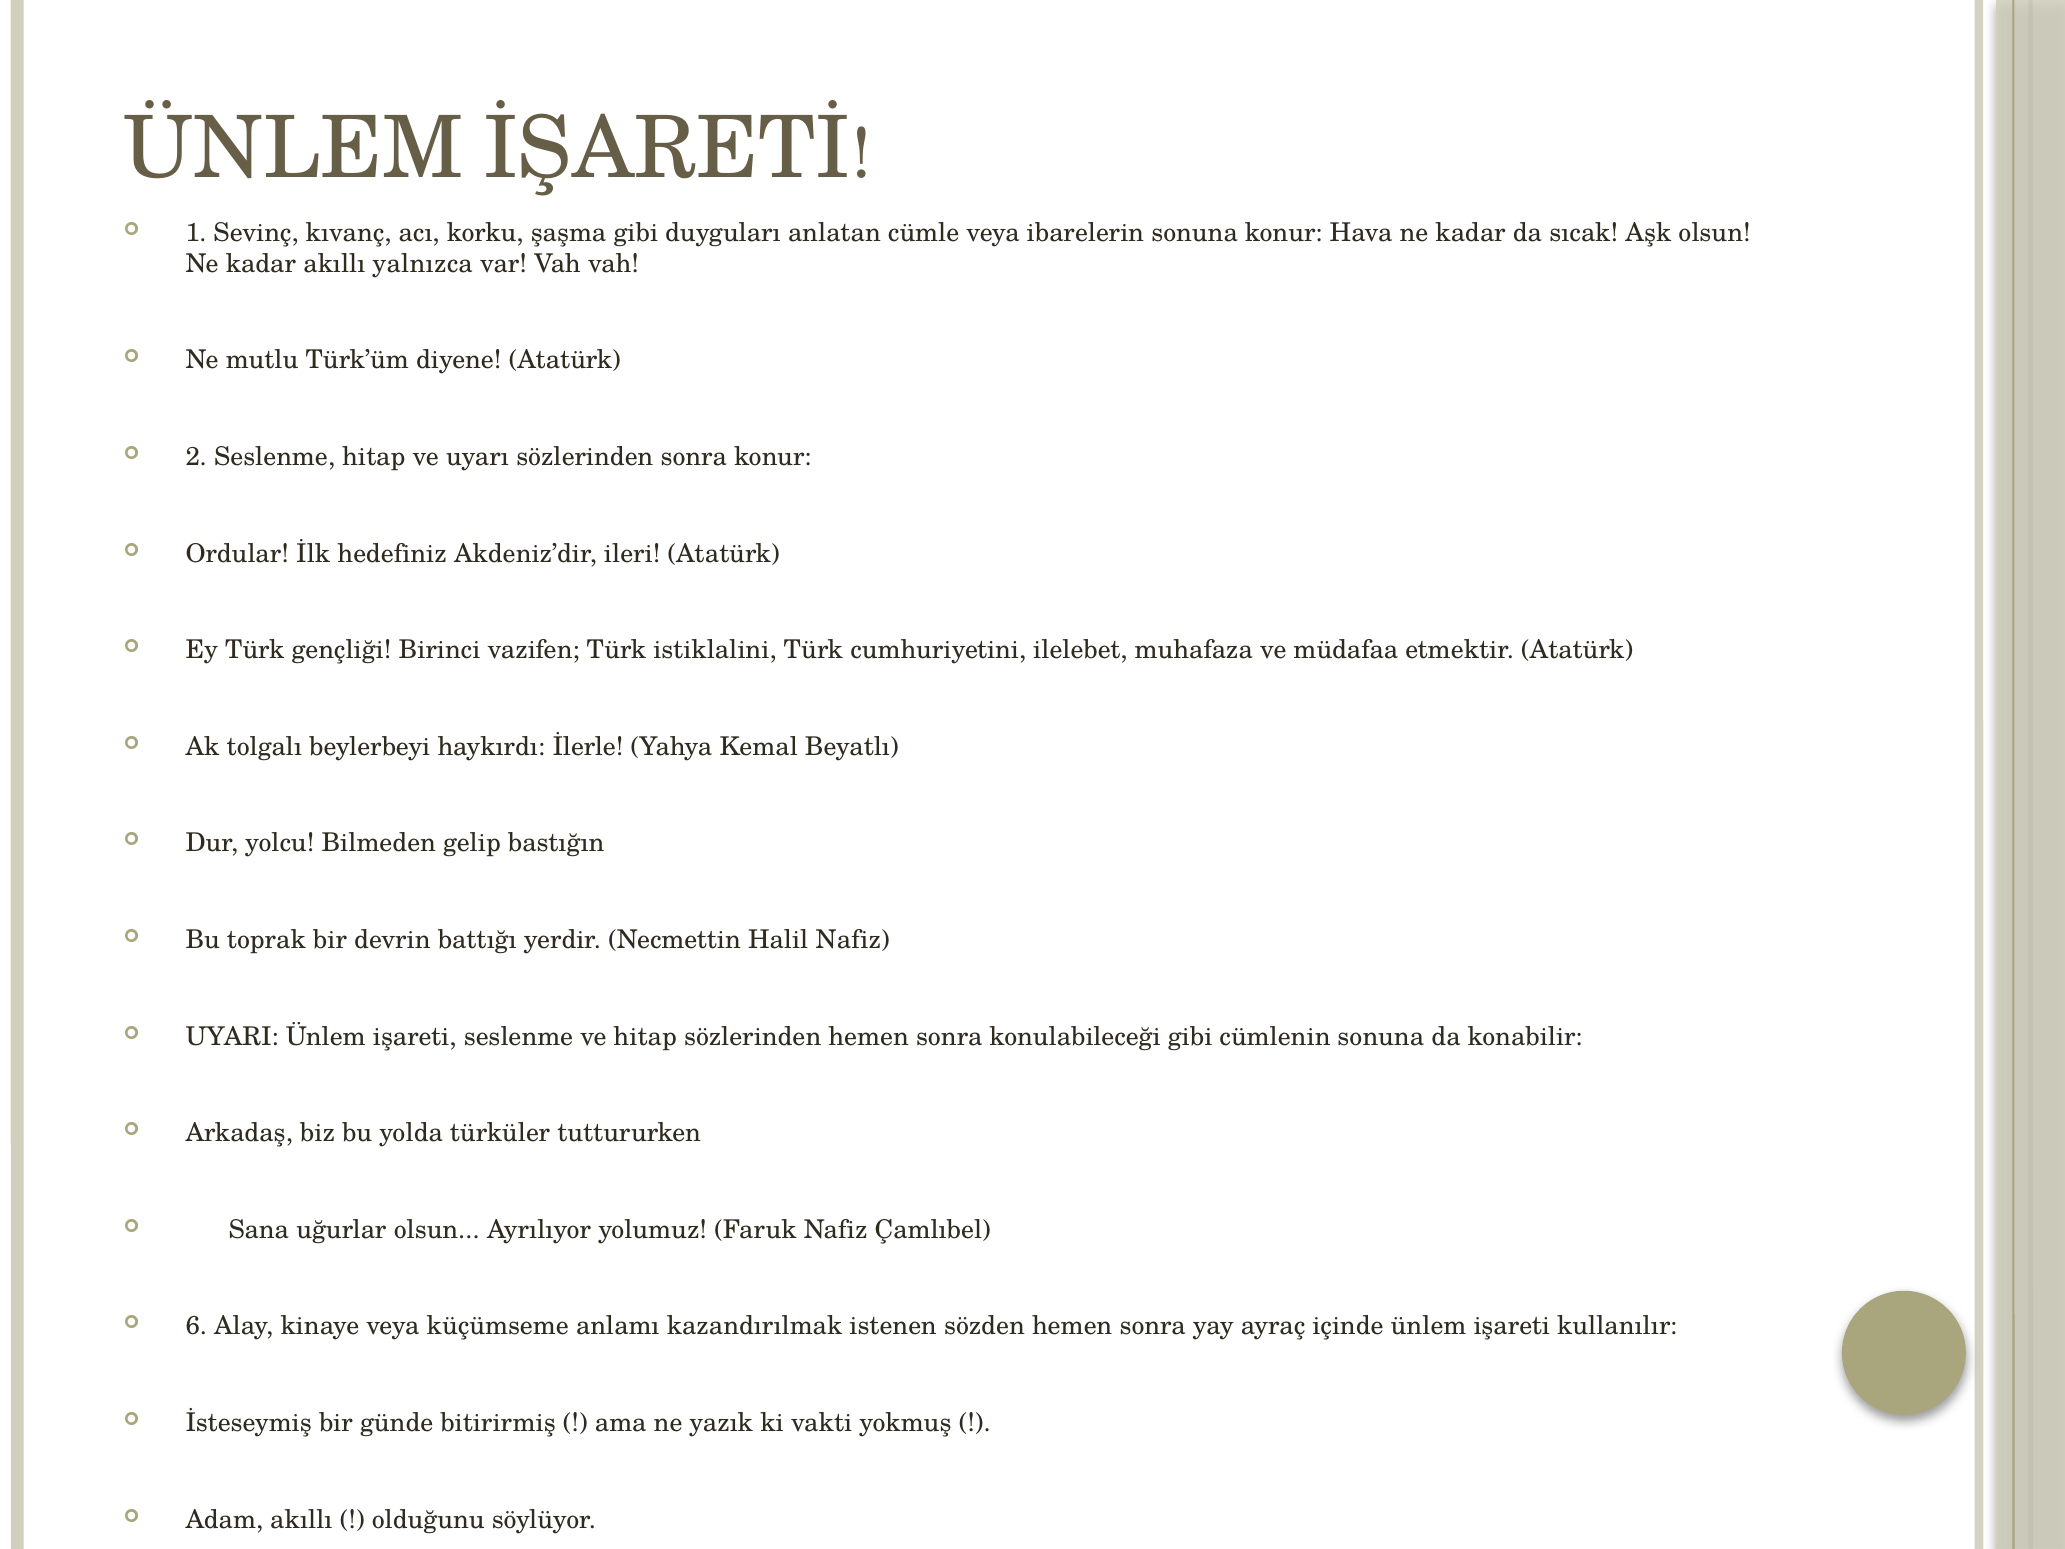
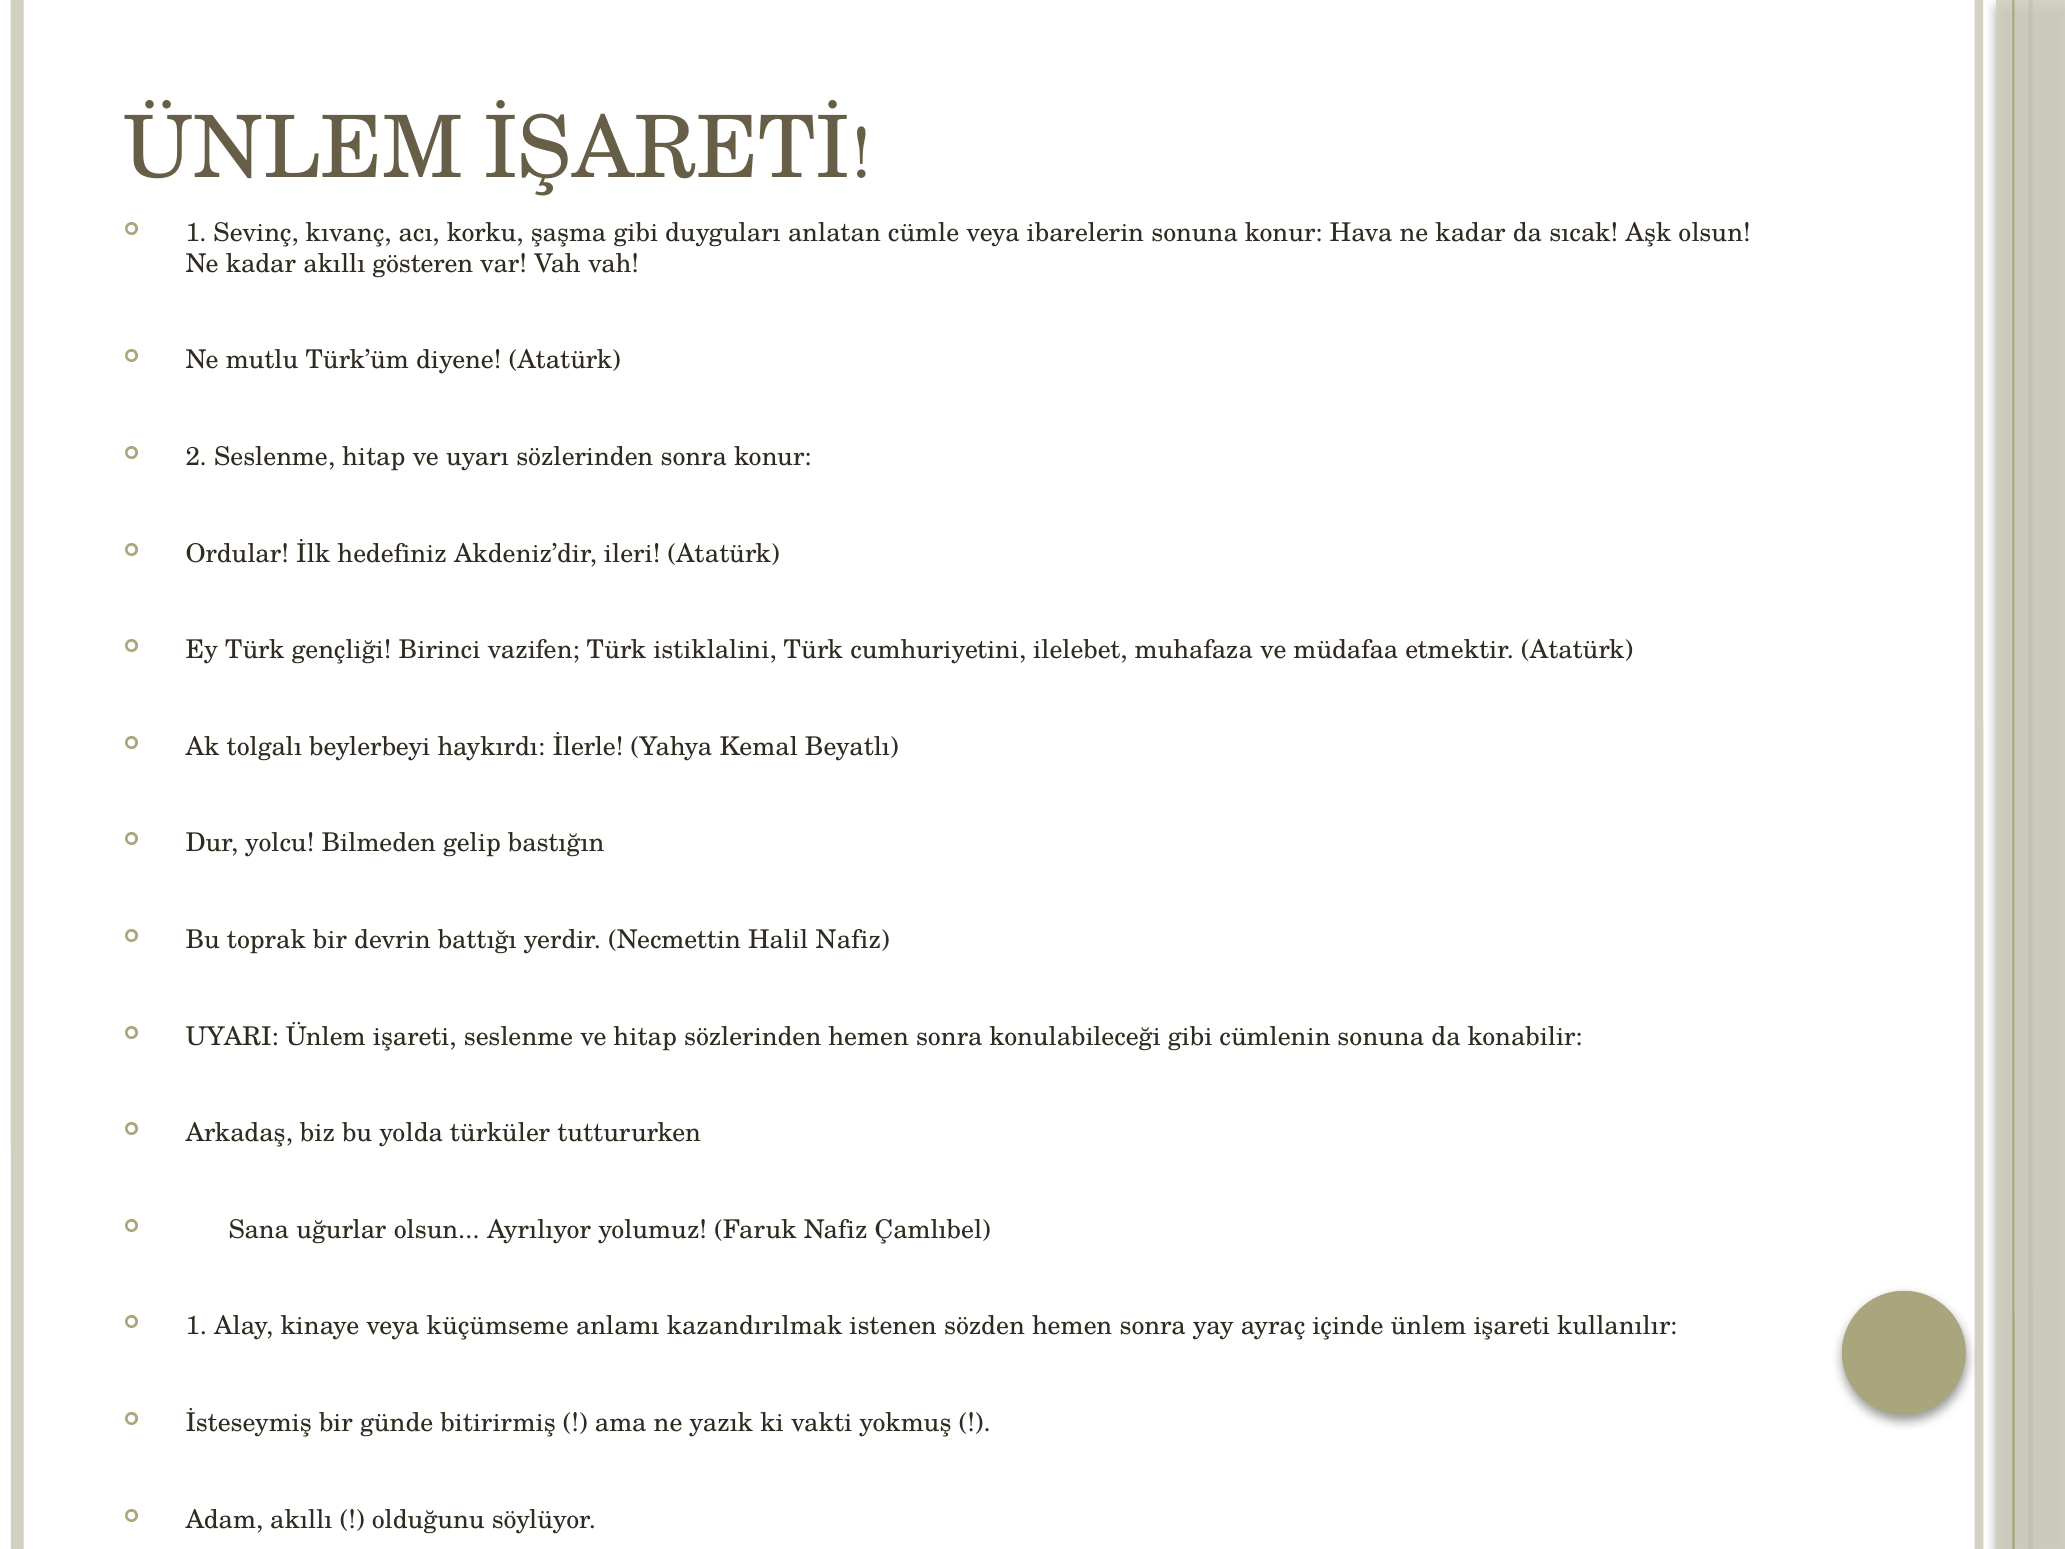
yalnızca: yalnızca -> gösteren (423, 264)
6: 6 -> 1 (196, 1326)
